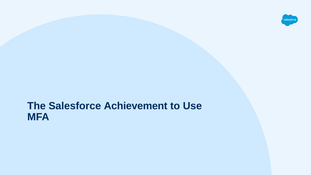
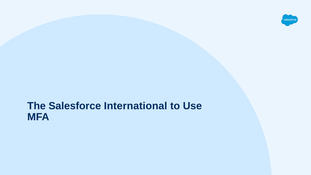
Achievement: Achievement -> International (136, 106)
